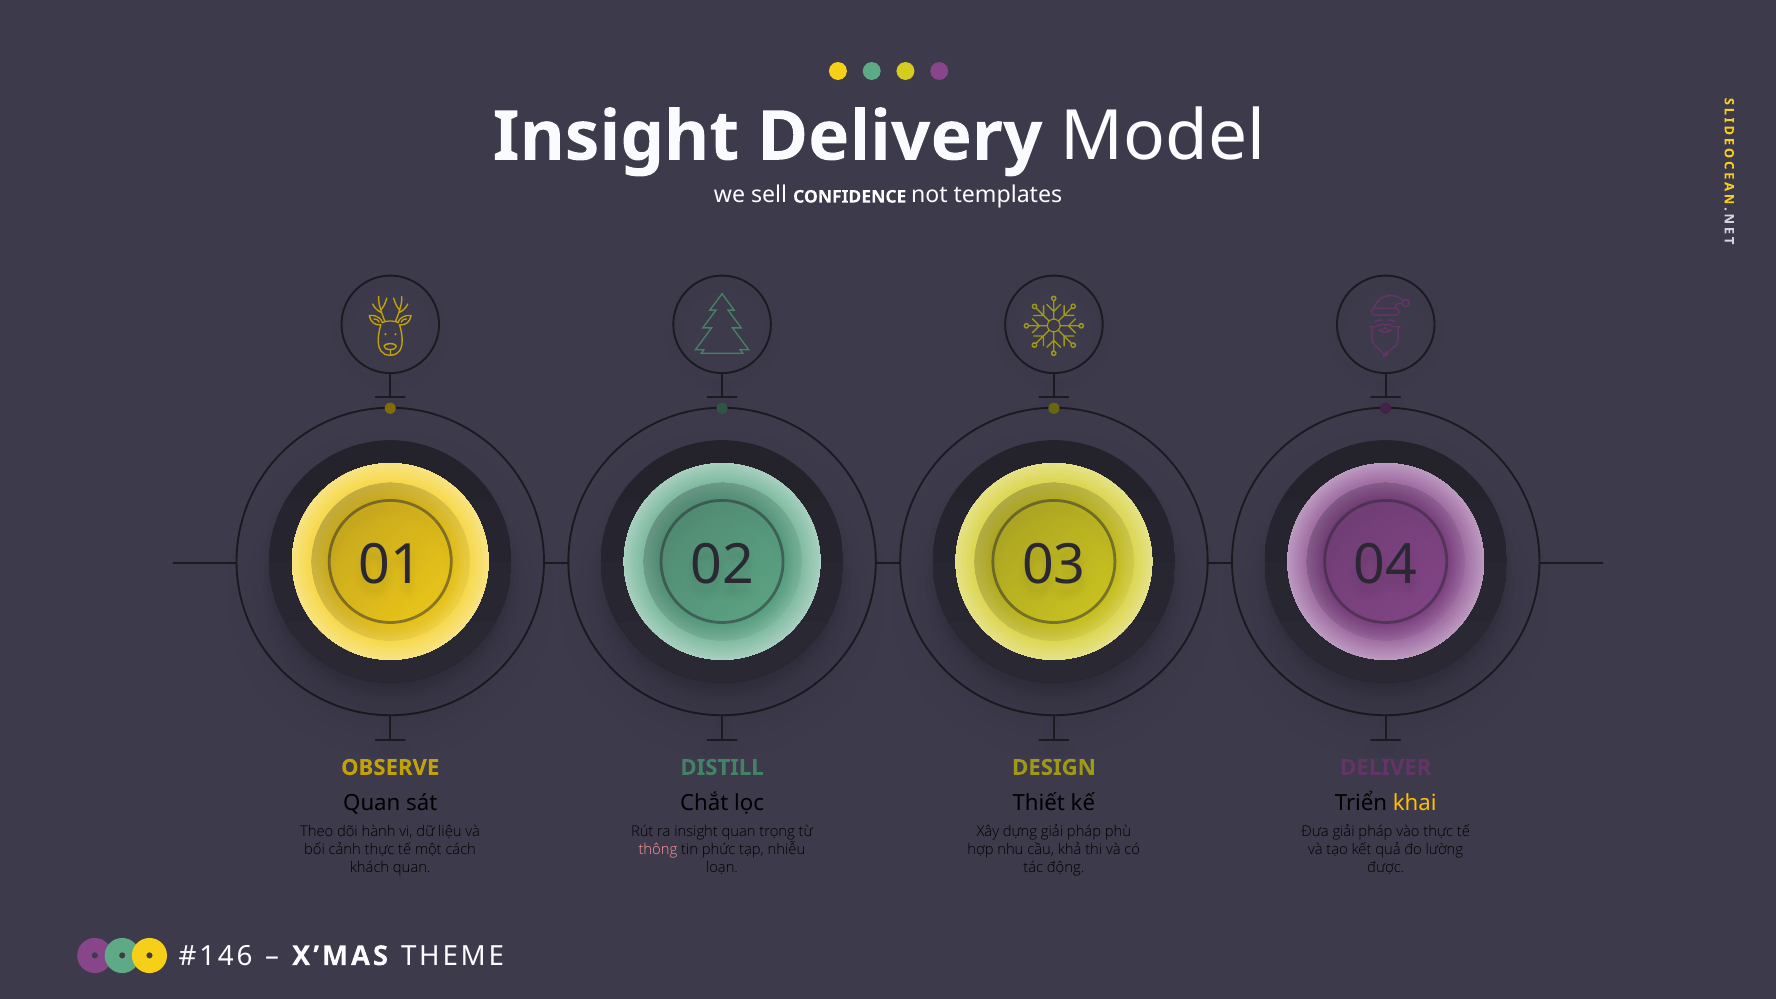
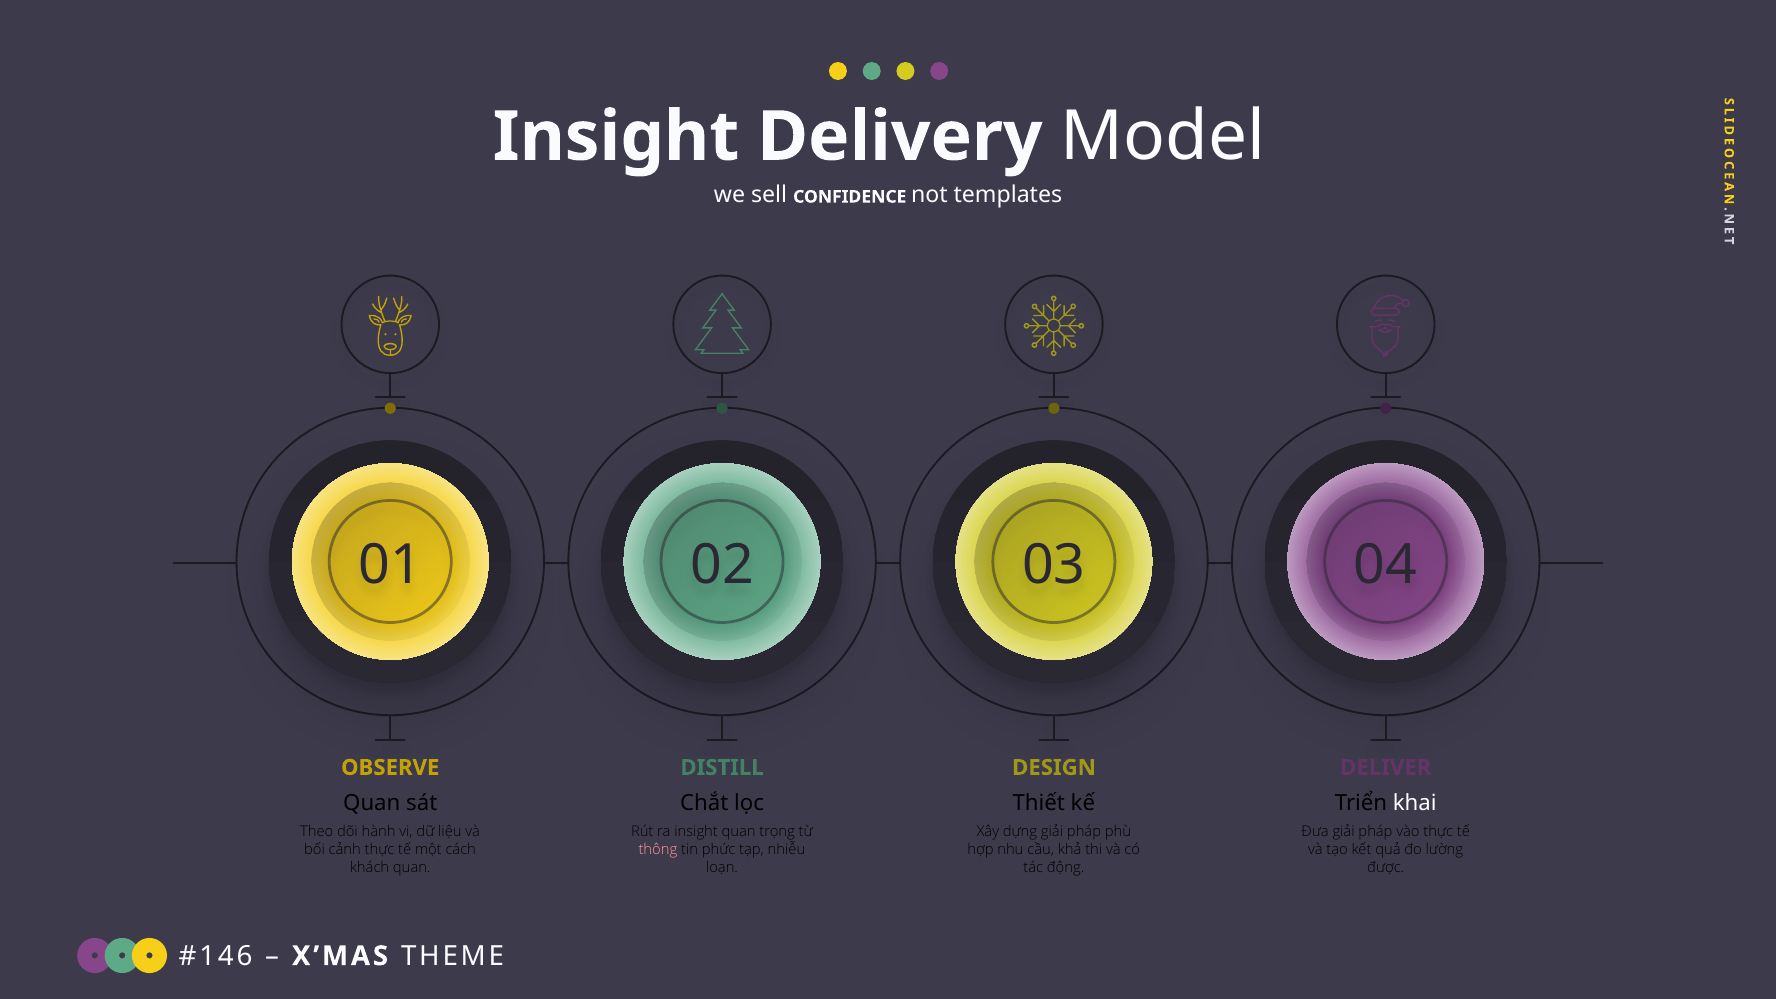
khai colour: yellow -> white (1415, 803)
